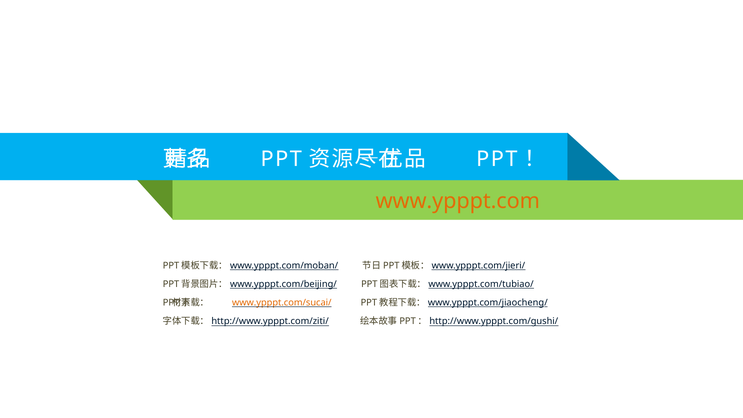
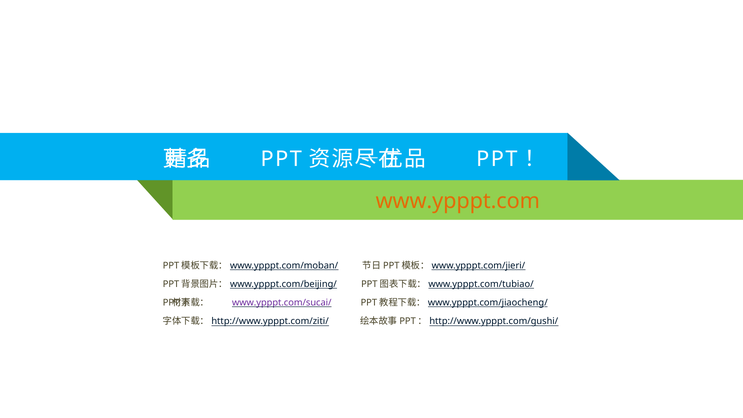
www.ypppt.com/sucai/ colour: orange -> purple (282, 303)
